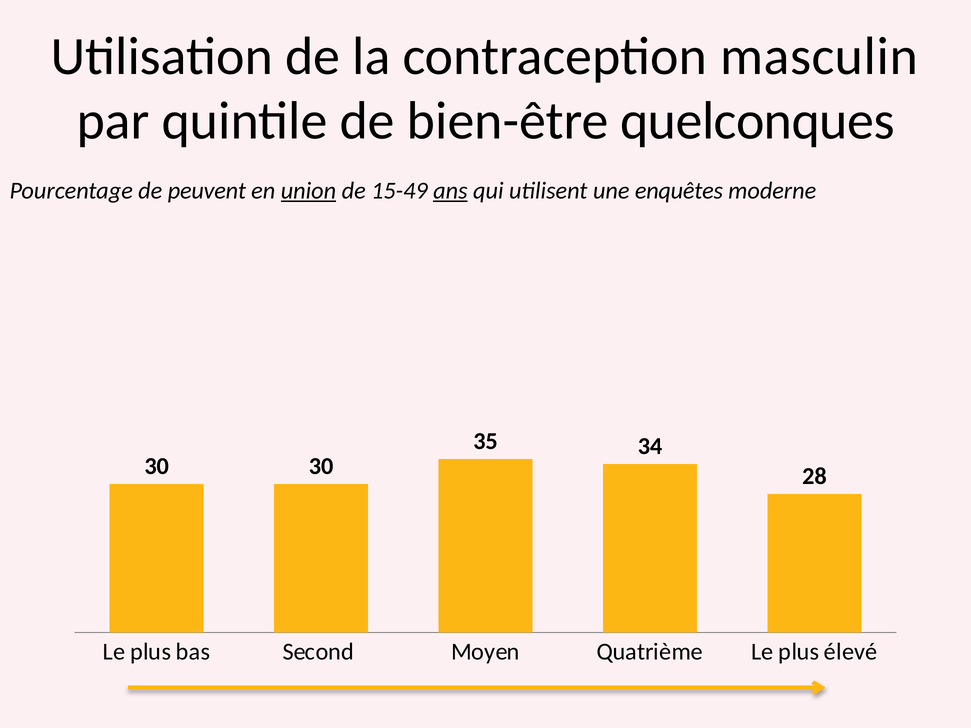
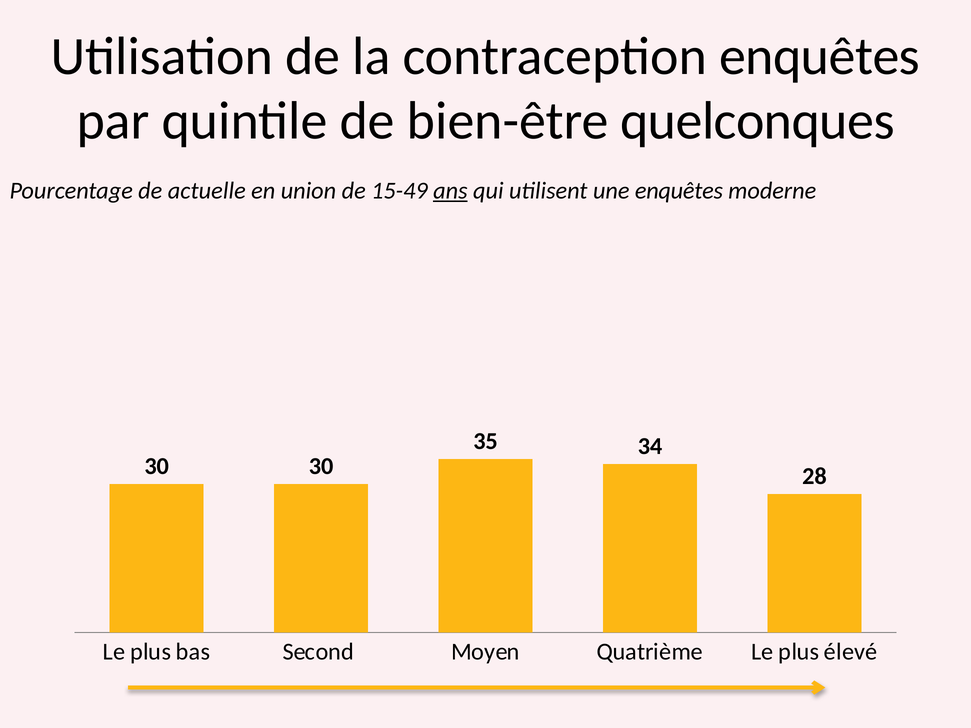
contraception masculin: masculin -> enquêtes (820, 56)
peuvent: peuvent -> actuelle (207, 191)
union underline: present -> none (308, 191)
